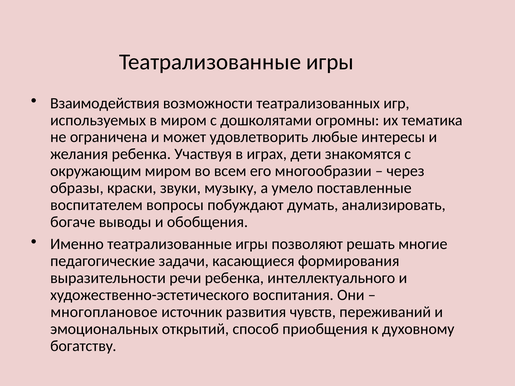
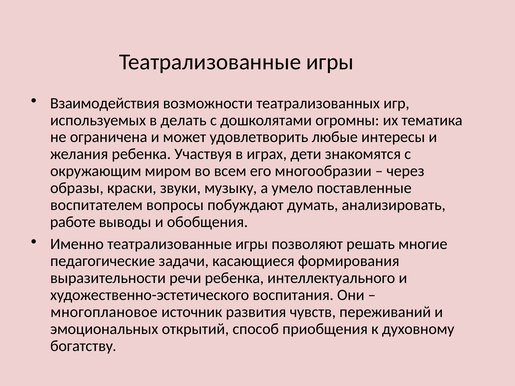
в миром: миром -> делать (184, 120)
богаче: богаче -> работе (73, 222)
